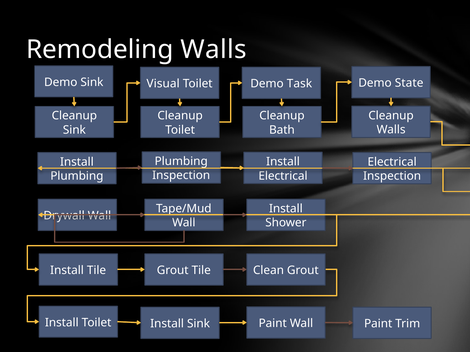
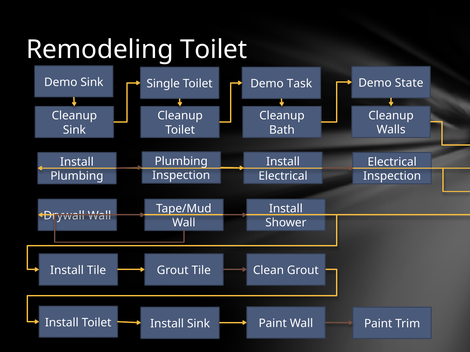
Remodeling Walls: Walls -> Toilet (214, 50)
Visual: Visual -> Single (163, 84)
